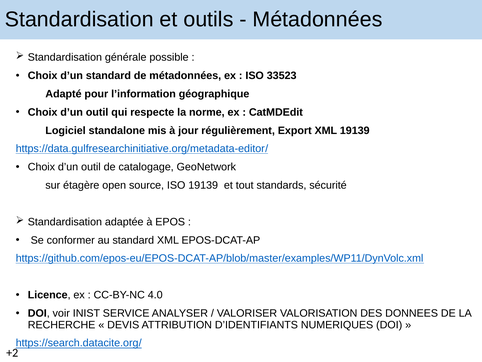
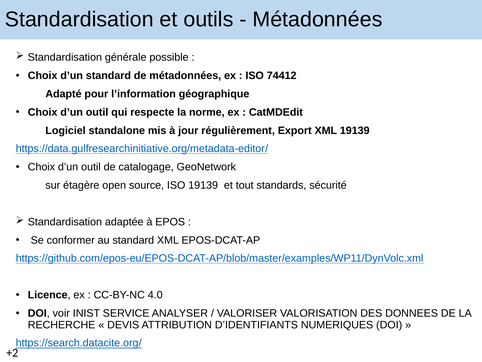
33523: 33523 -> 74412 (282, 76)
